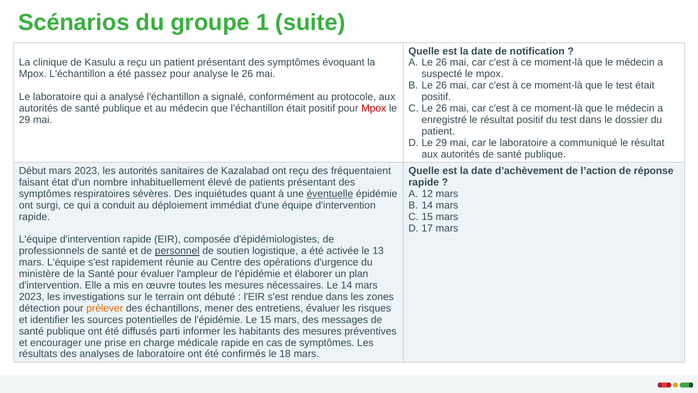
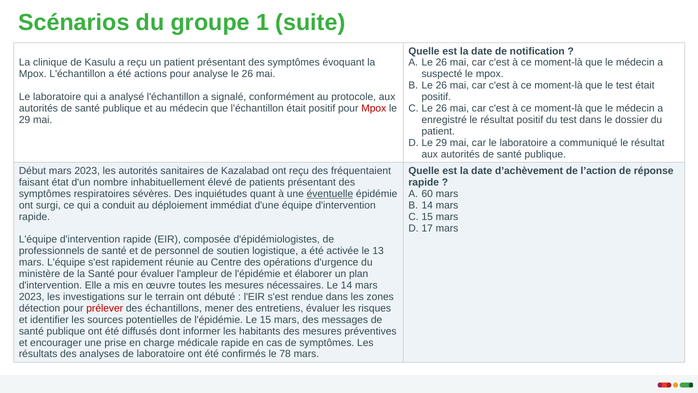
passez: passez -> actions (151, 74)
12: 12 -> 60 (427, 194)
personnel underline: present -> none (177, 251)
prélever colour: orange -> red (105, 308)
parti: parti -> dont (170, 331)
18: 18 -> 78 (285, 354)
